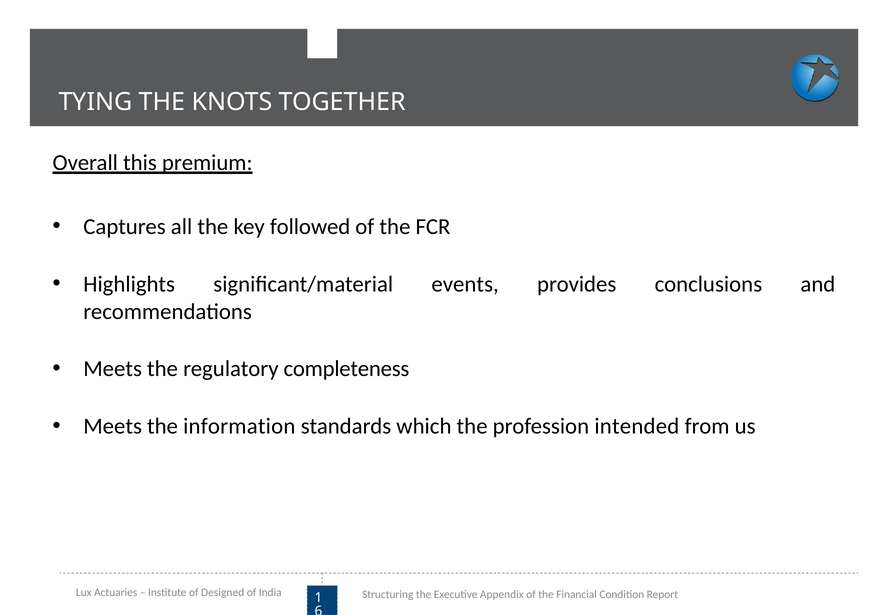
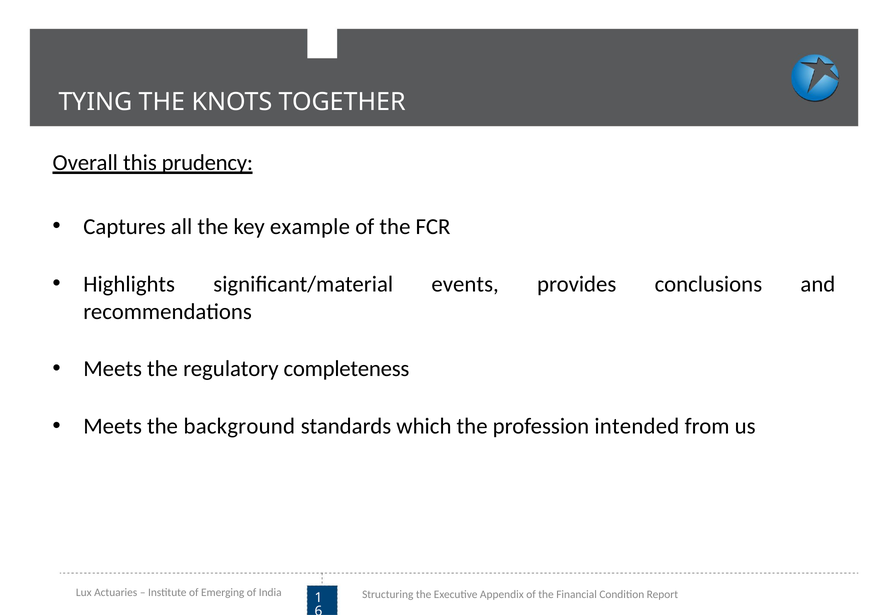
premium: premium -> prudency (207, 163)
followed: followed -> example (310, 227)
information: information -> background (239, 426)
Designed: Designed -> Emerging (223, 592)
